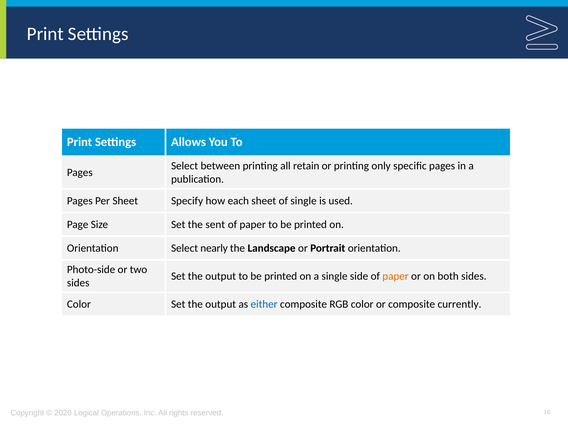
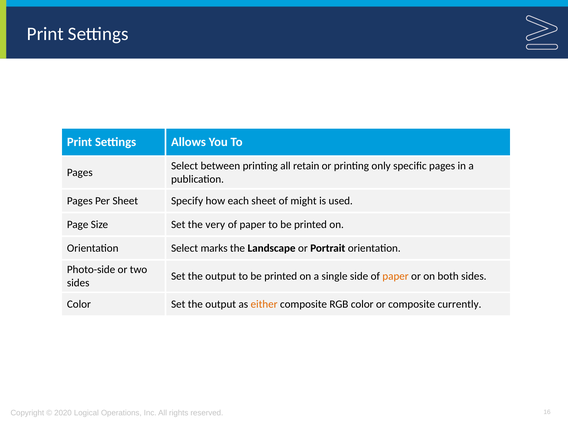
of single: single -> might (304, 201)
sent: sent -> very (215, 224)
nearly: nearly -> marks (214, 248)
either colour: blue -> orange (264, 304)
